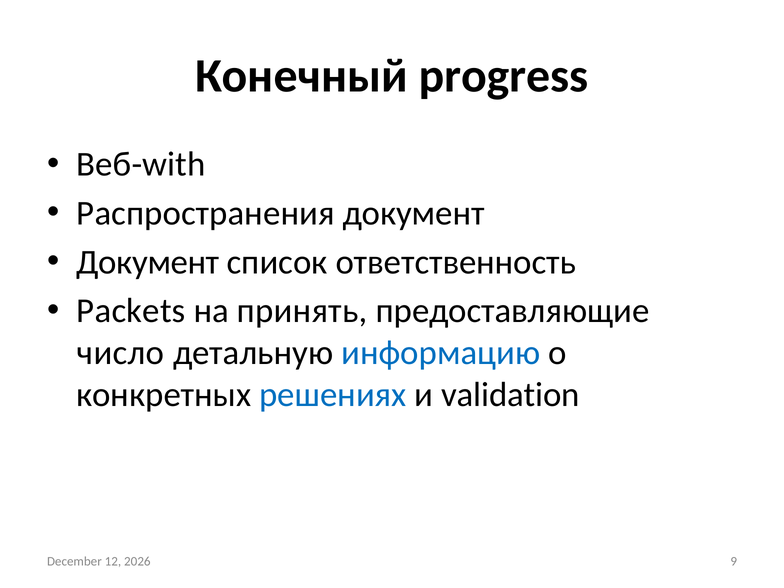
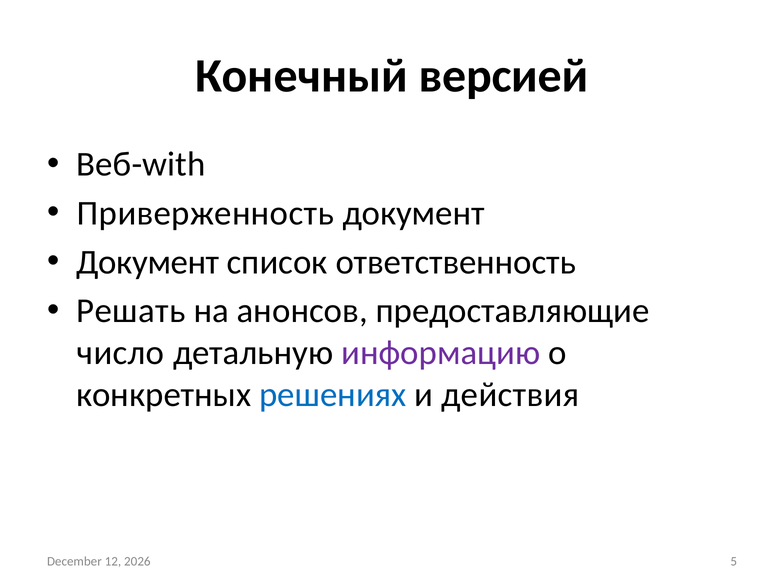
progress: progress -> версией (504, 76)
Распространения: Распространения -> Приверженность (205, 213)
Packets: Packets -> Решать (131, 311)
принять: принять -> анонсов (302, 311)
информацию colour: blue -> purple (441, 353)
validation: validation -> действия (510, 395)
9: 9 -> 5 (734, 561)
